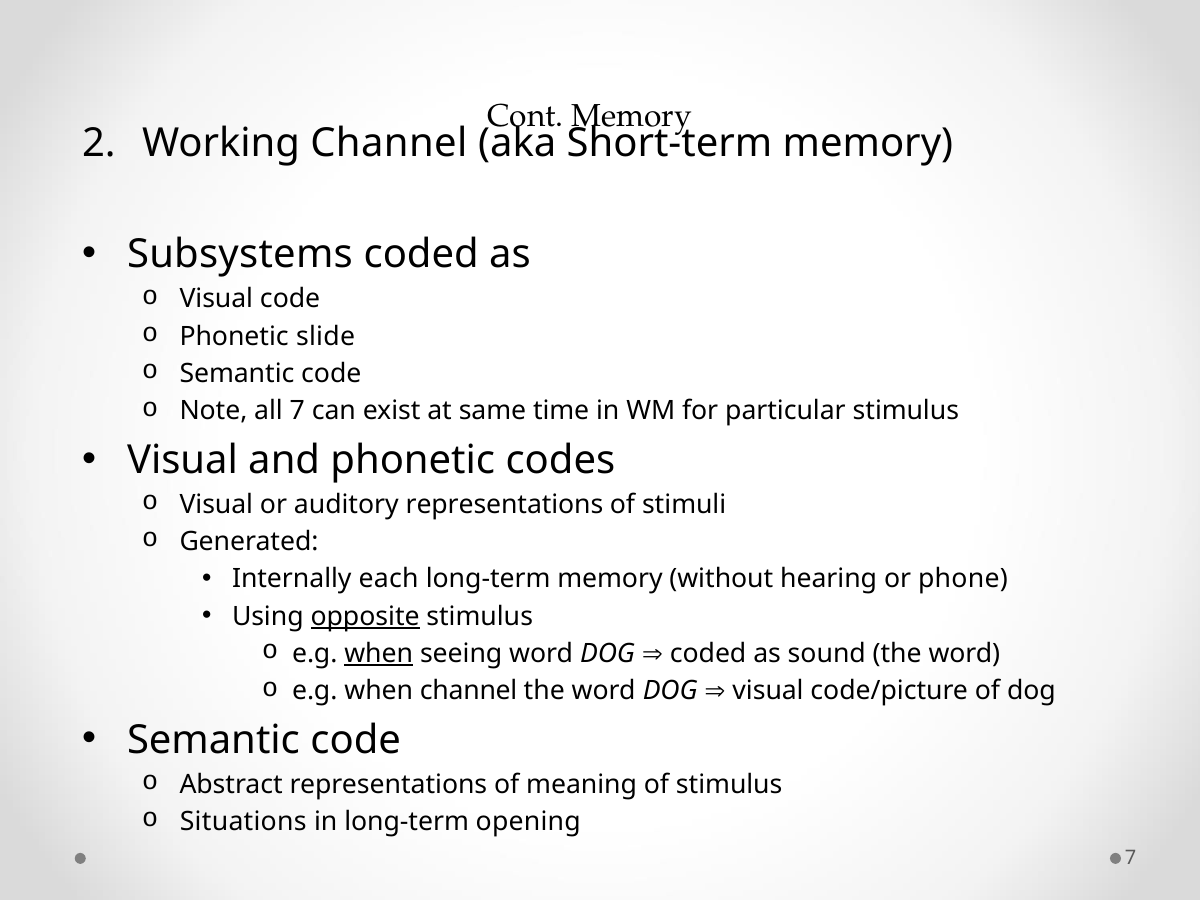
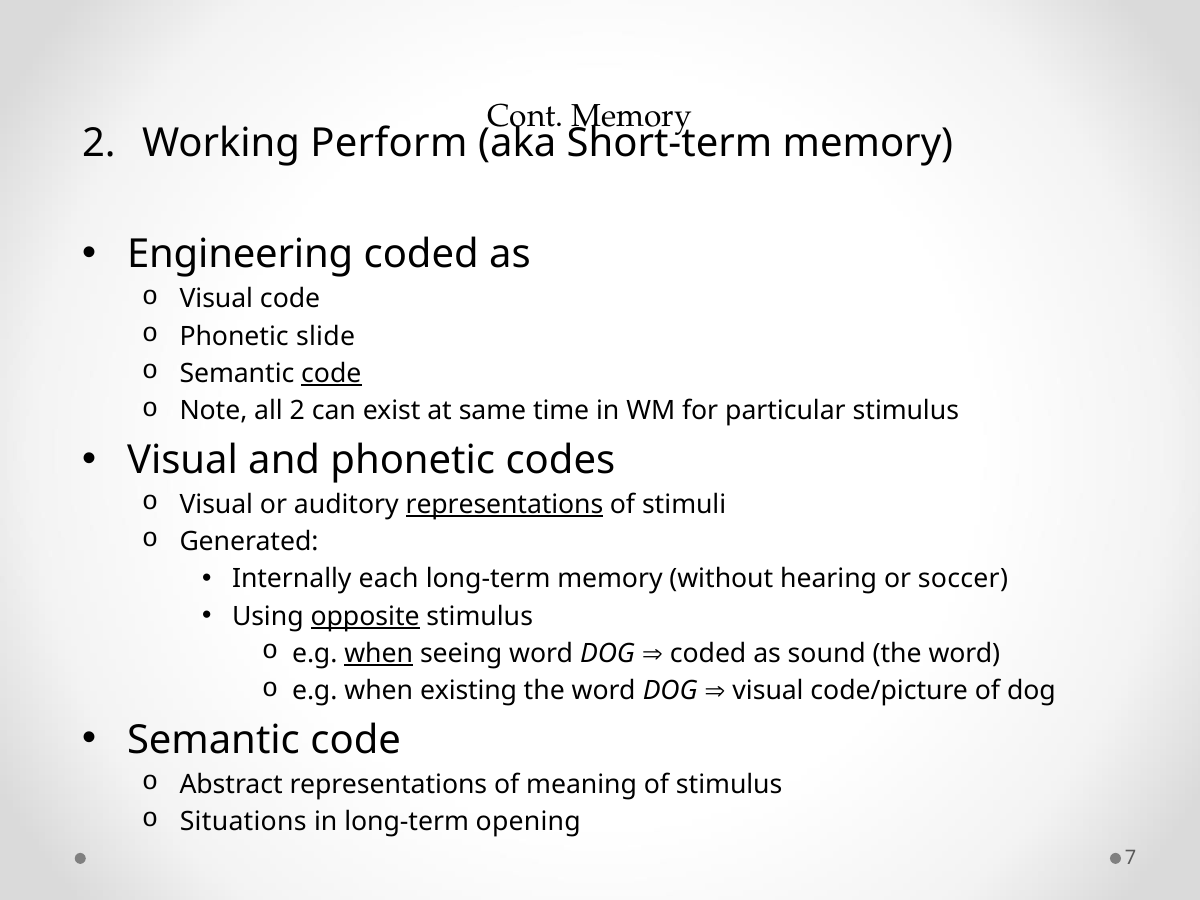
Working Channel: Channel -> Perform (389, 143)
Subsystems: Subsystems -> Engineering (240, 255)
code underline: none -> present (331, 374)
all 7: 7 -> 2 (297, 411)
representations underline: none -> present (504, 504)
phone: phone -> soccer (963, 579)
when channel: channel -> existing (469, 691)
